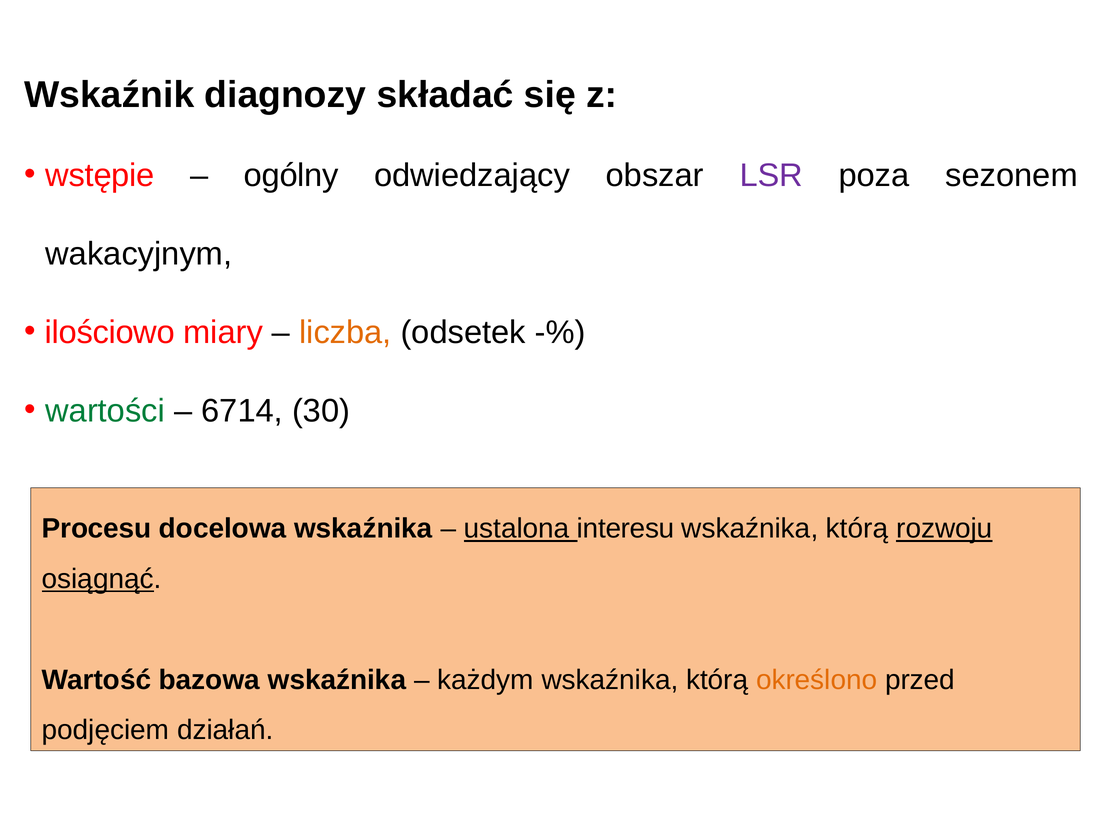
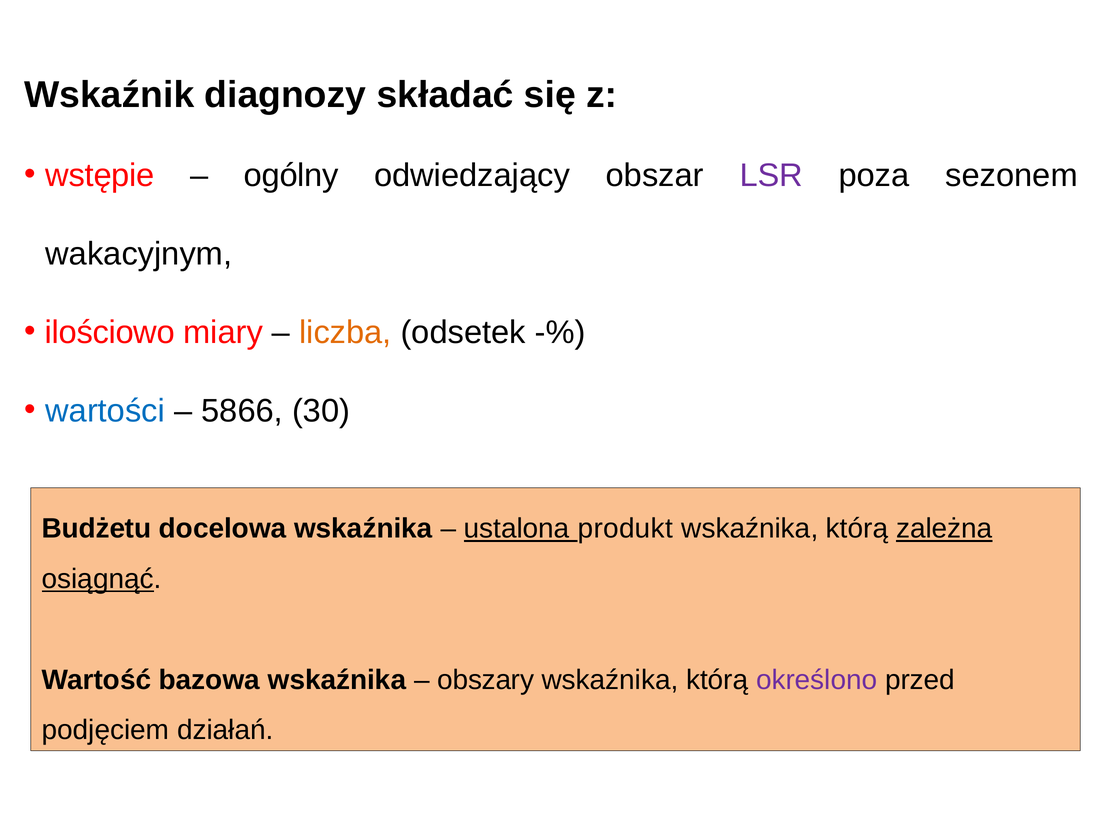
wartości colour: green -> blue (105, 411)
6714: 6714 -> 5866 (242, 411)
Procesu: Procesu -> Budżetu (97, 529)
interesu: interesu -> produkt (625, 529)
rozwoju: rozwoju -> zależna (944, 529)
każdym: każdym -> obszary (486, 680)
określono colour: orange -> purple (817, 680)
